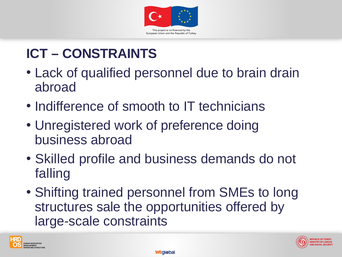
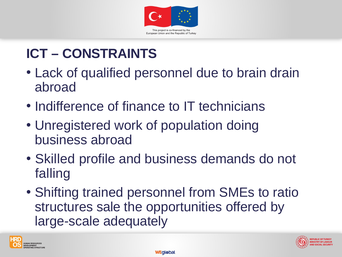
smooth: smooth -> finance (144, 106)
preference: preference -> population (192, 125)
long: long -> ratio (286, 192)
large-scale constraints: constraints -> adequately (136, 221)
